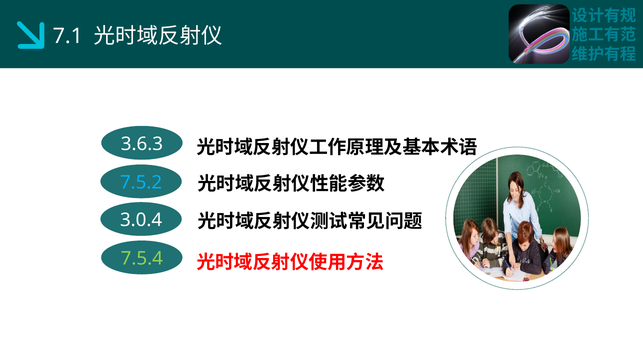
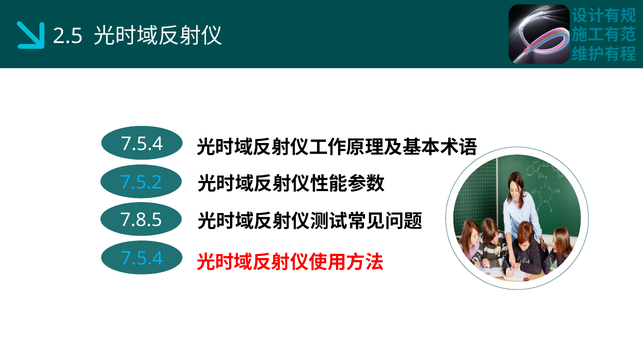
7.1: 7.1 -> 2.5 (68, 36)
3.6.3: 3.6.3 -> 7.5.4 (142, 144)
3.0.4: 3.0.4 -> 7.8.5 (141, 221)
7.5.4 colour: light green -> light blue (142, 259)
